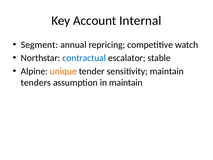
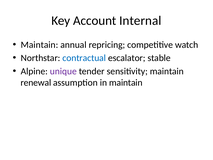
Segment: Segment -> Maintain (39, 45)
unique colour: orange -> purple (63, 71)
tenders: tenders -> renewal (36, 83)
